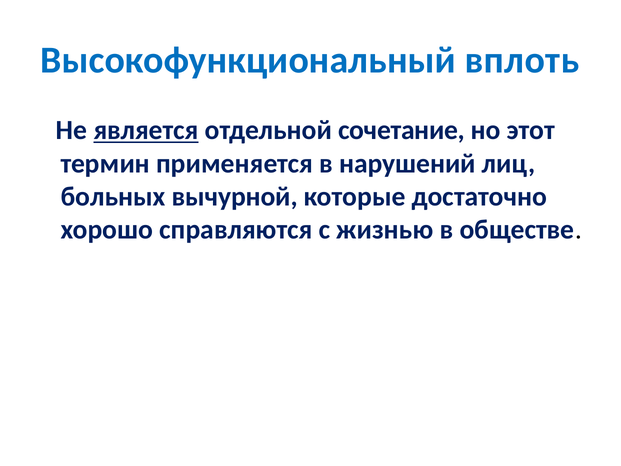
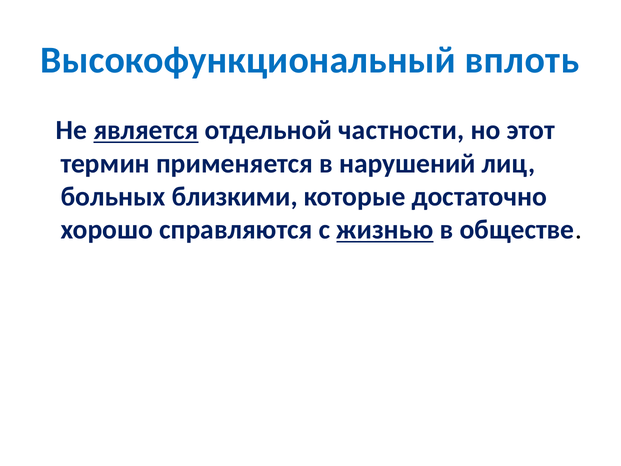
сочетание: сочетание -> частности (401, 130)
вычурной: вычурной -> близкими (235, 197)
жизнью underline: none -> present (385, 230)
